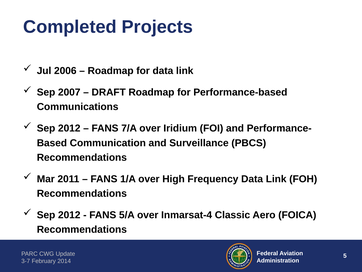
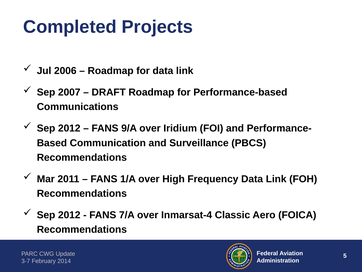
7/A: 7/A -> 9/A (129, 128)
5/A: 5/A -> 7/A (127, 215)
